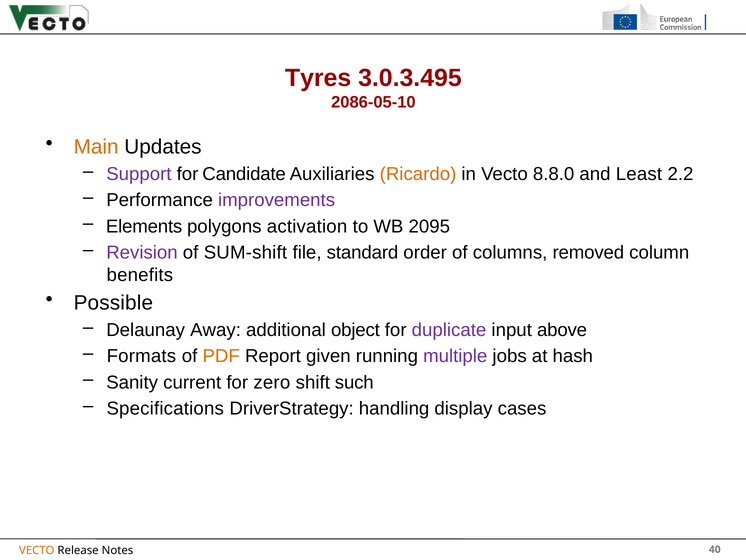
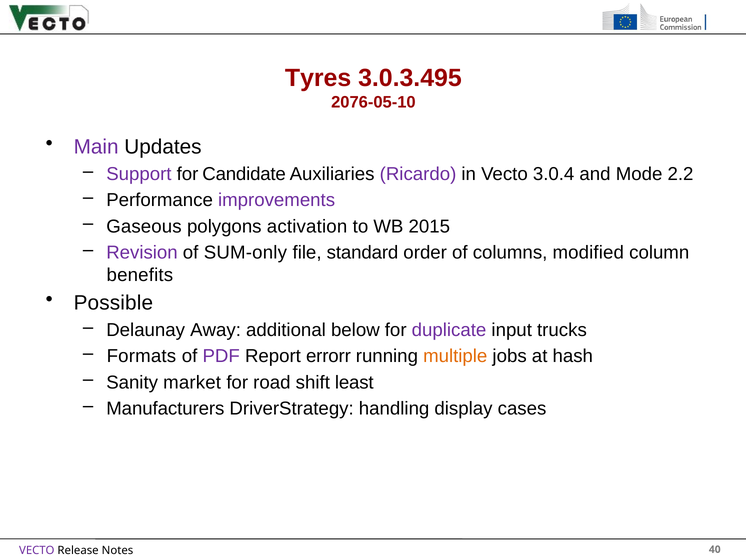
2086-05-10: 2086-05-10 -> 2076-05-10 (373, 102)
Main colour: orange -> purple (96, 147)
Ricardo colour: orange -> purple (418, 174)
8.8.0: 8.8.0 -> 3.0.4 (554, 174)
Least: Least -> Mode (639, 174)
Elements: Elements -> Gaseous (144, 226)
2095: 2095 -> 2015 (429, 226)
SUM-shift: SUM-shift -> SUM-only (245, 252)
removed: removed -> modified (588, 252)
object: object -> below (355, 330)
above: above -> trucks (562, 330)
PDF colour: orange -> purple (221, 356)
given: given -> errorr (328, 356)
multiple colour: purple -> orange (455, 356)
current: current -> market (192, 382)
zero: zero -> road (272, 382)
such: such -> least (354, 382)
Specifications: Specifications -> Manufacturers (165, 408)
VECTO colour: orange -> purple (37, 550)
